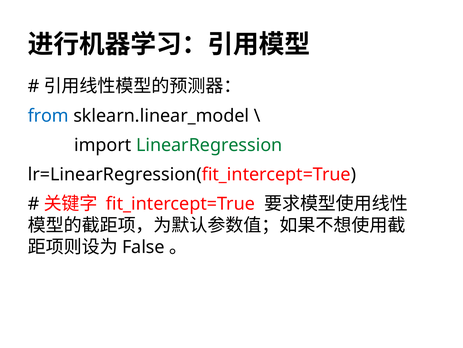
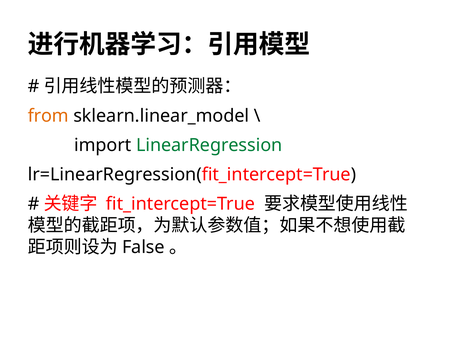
from colour: blue -> orange (48, 116)
